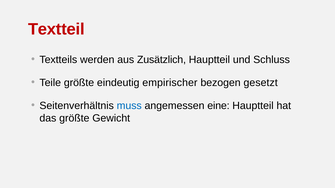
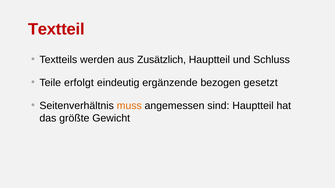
Teile größte: größte -> erfolgt (79, 83)
empirischer: empirischer -> ergänzende (170, 83)
muss colour: blue -> orange (129, 106)
eine: eine -> sind (218, 106)
